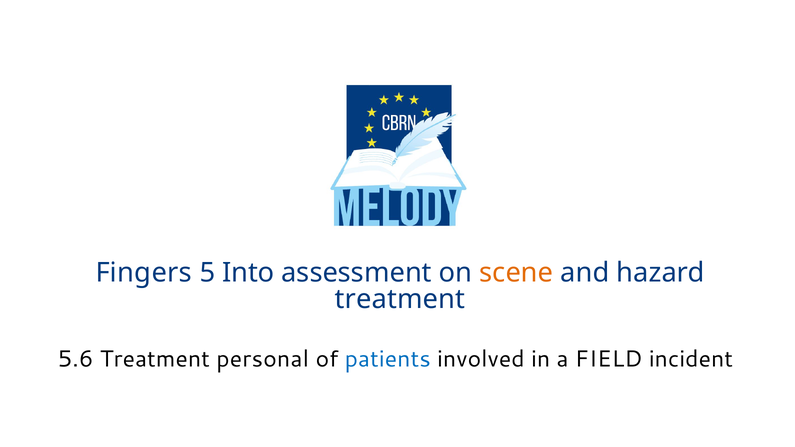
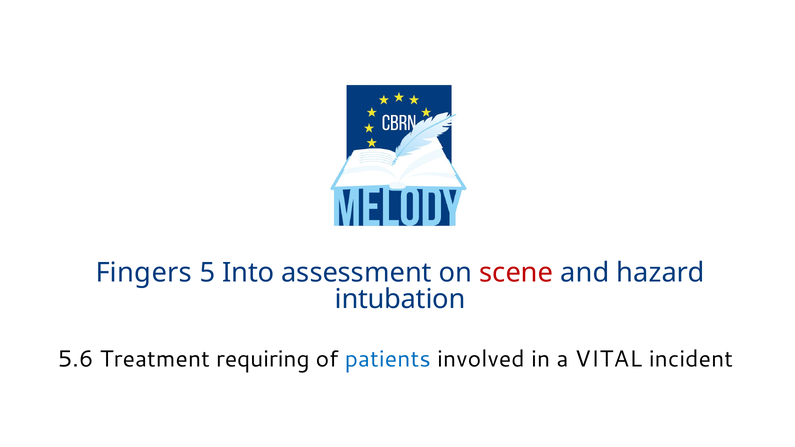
scene colour: orange -> red (516, 273)
treatment: treatment -> intubation (400, 299)
personal: personal -> requiring (263, 359)
FIELD: FIELD -> VITAL (609, 359)
